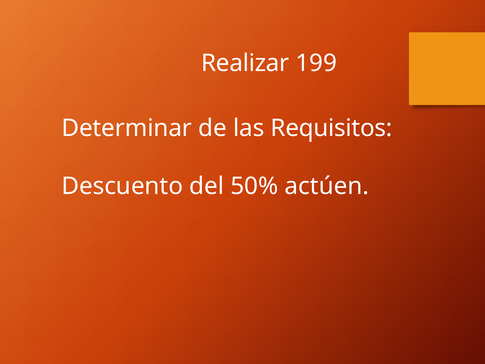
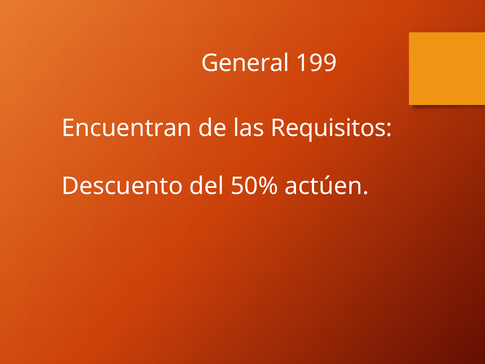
Realizar: Realizar -> General (245, 63)
Determinar: Determinar -> Encuentran (127, 128)
